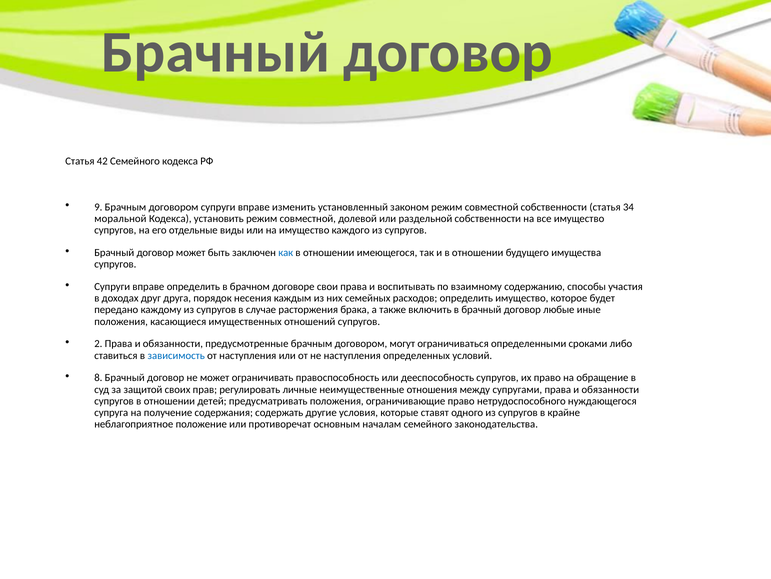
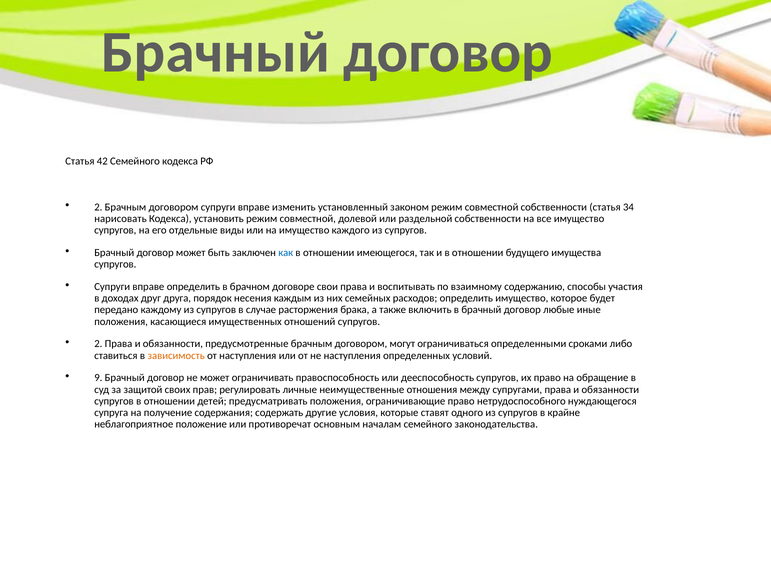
9: 9 -> 2 (98, 207)
моральной: моральной -> нарисовать (120, 218)
зависимость colour: blue -> orange (176, 355)
8: 8 -> 9 (98, 377)
